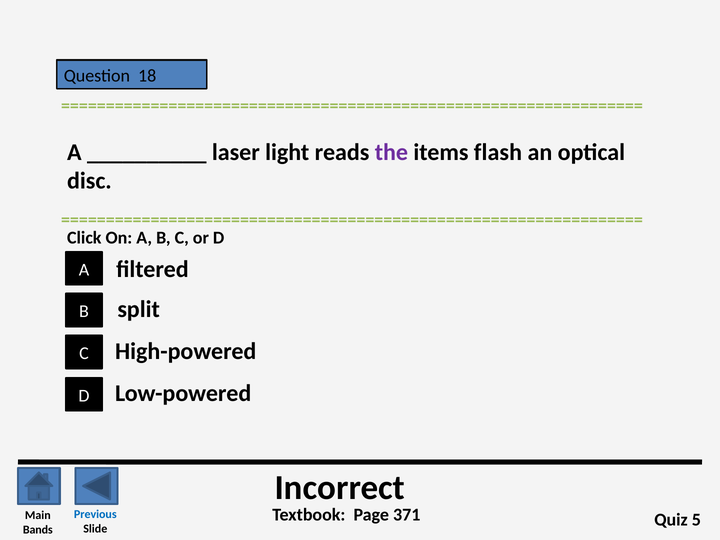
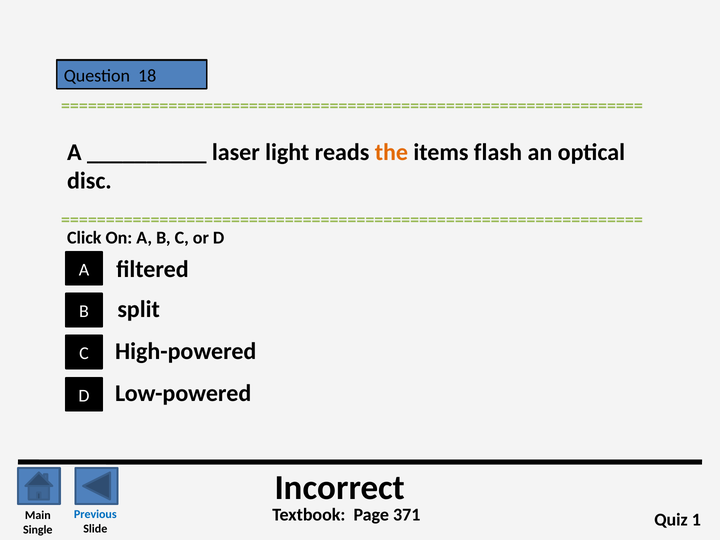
the colour: purple -> orange (391, 152)
5: 5 -> 1 (696, 520)
Bands: Bands -> Single (38, 530)
